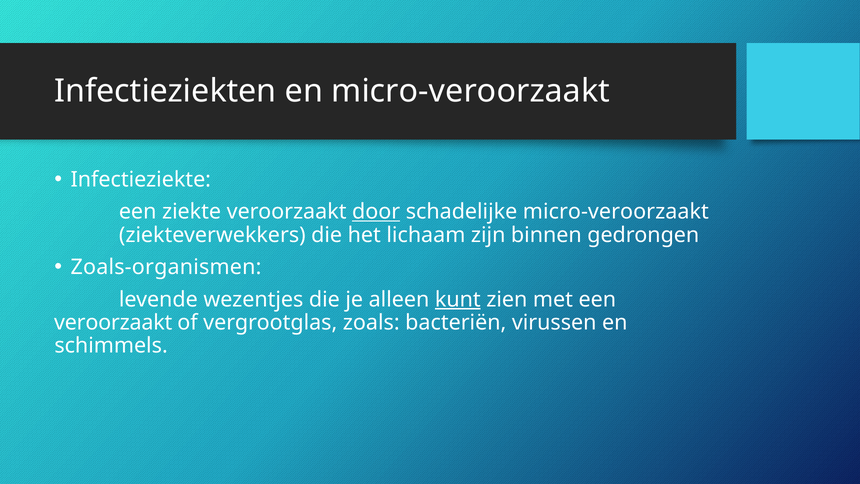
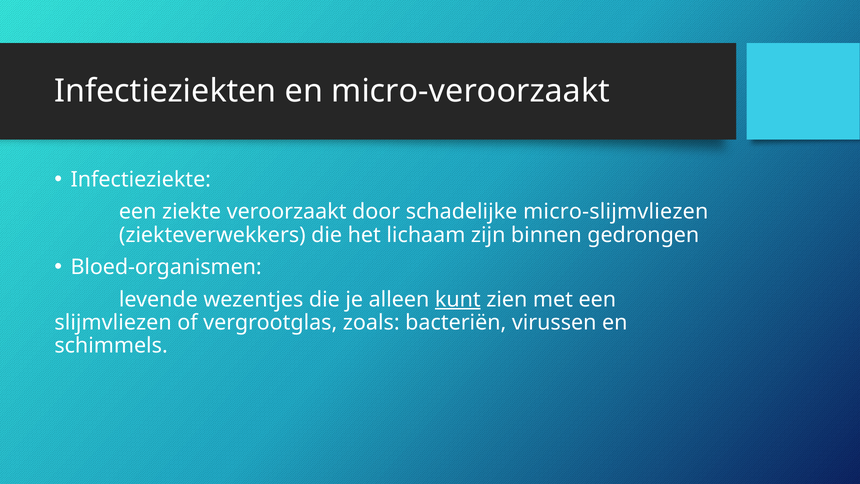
door underline: present -> none (376, 212)
schadelijke micro-veroorzaakt: micro-veroorzaakt -> micro-slijmvliezen (616, 212)
Zoals-organismen: Zoals-organismen -> Bloed-organismen (166, 267)
veroorzaakt: veroorzaakt -> slijmvliezen (113, 322)
